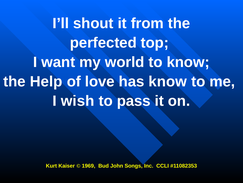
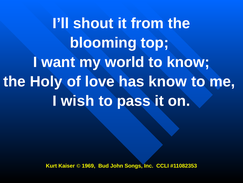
perfected: perfected -> blooming (103, 43)
Help: Help -> Holy (46, 81)
